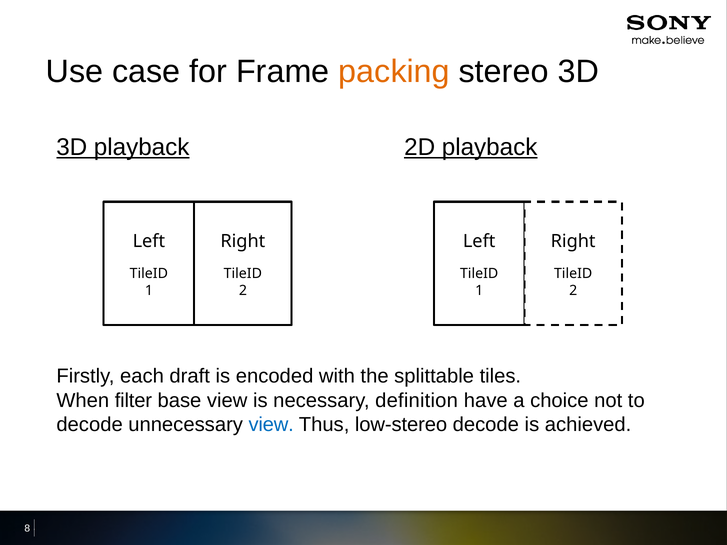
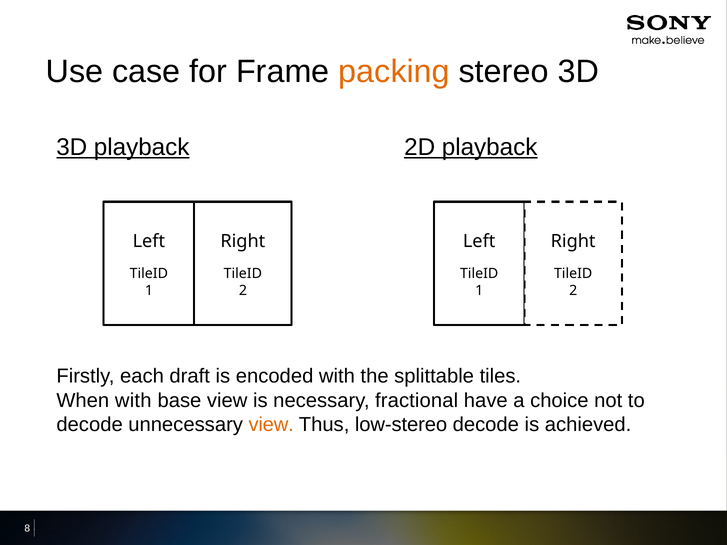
When filter: filter -> with (133, 401)
definition: definition -> fractional (417, 401)
view colour: blue -> orange (271, 425)
